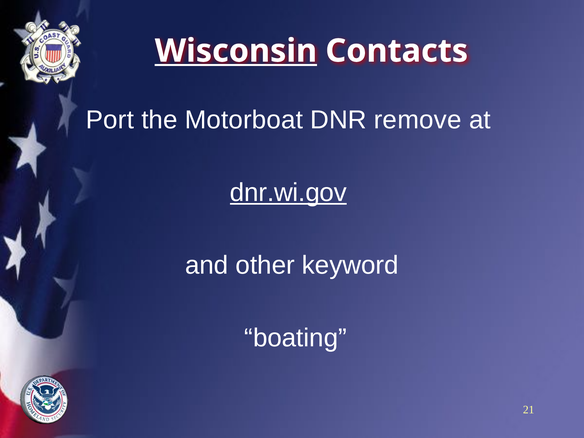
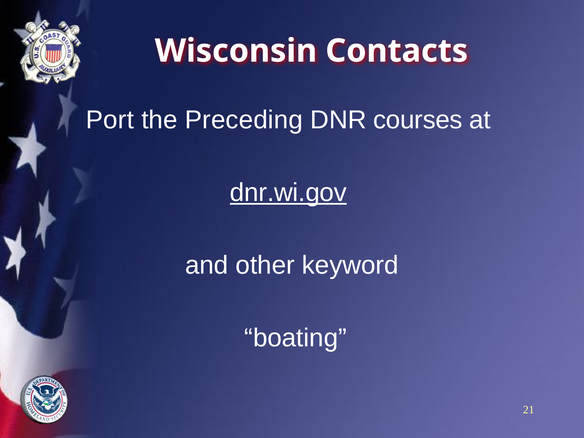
Wisconsin underline: present -> none (236, 51)
Motorboat: Motorboat -> Preceding (244, 120)
remove: remove -> courses (418, 120)
